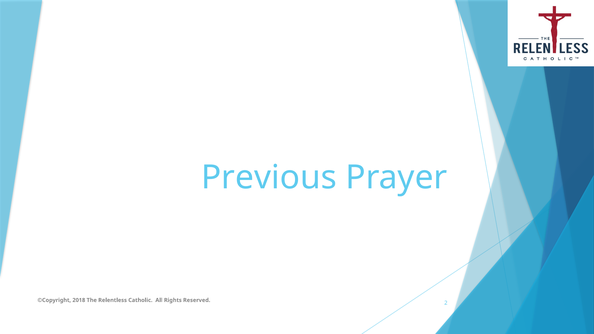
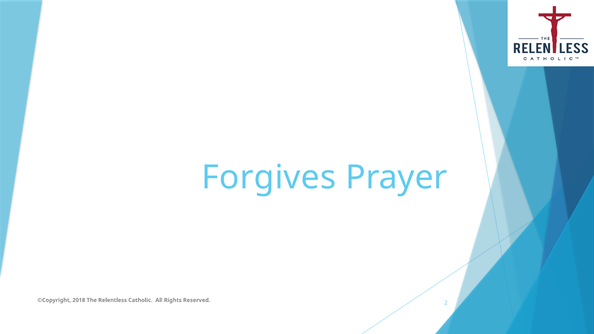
Previous: Previous -> Forgives (269, 177)
